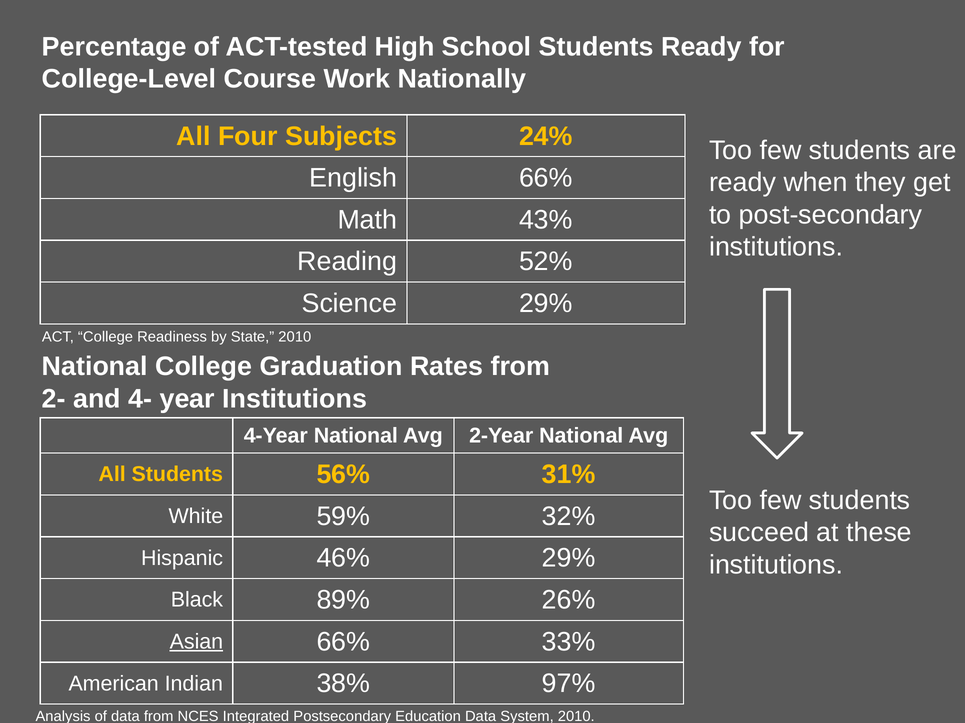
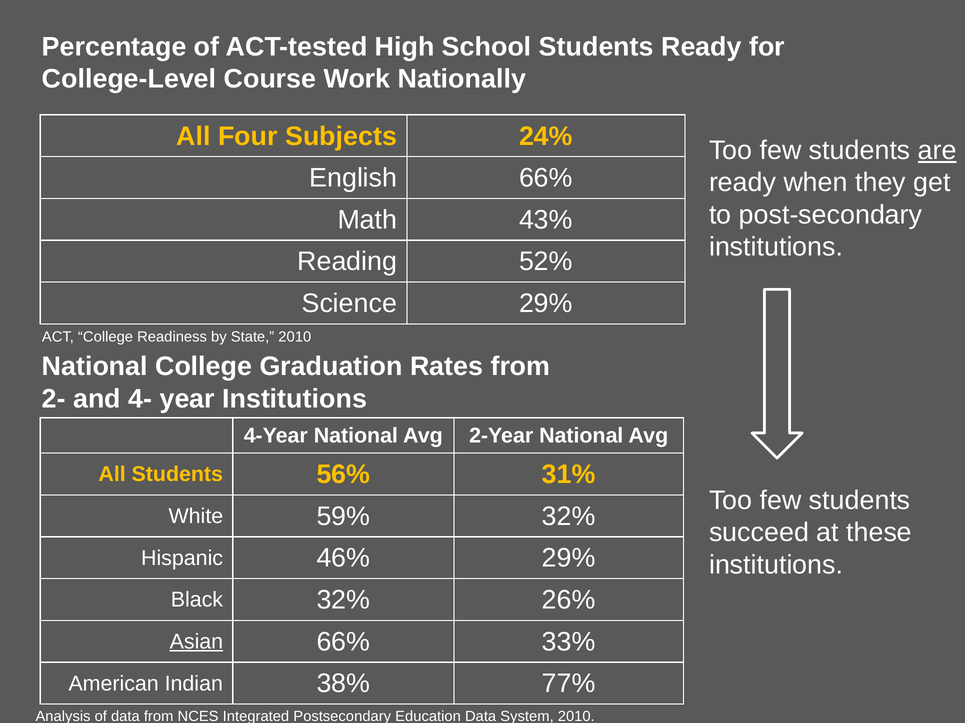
are underline: none -> present (937, 151)
Black 89%: 89% -> 32% (343, 601)
97%: 97% -> 77% (569, 684)
